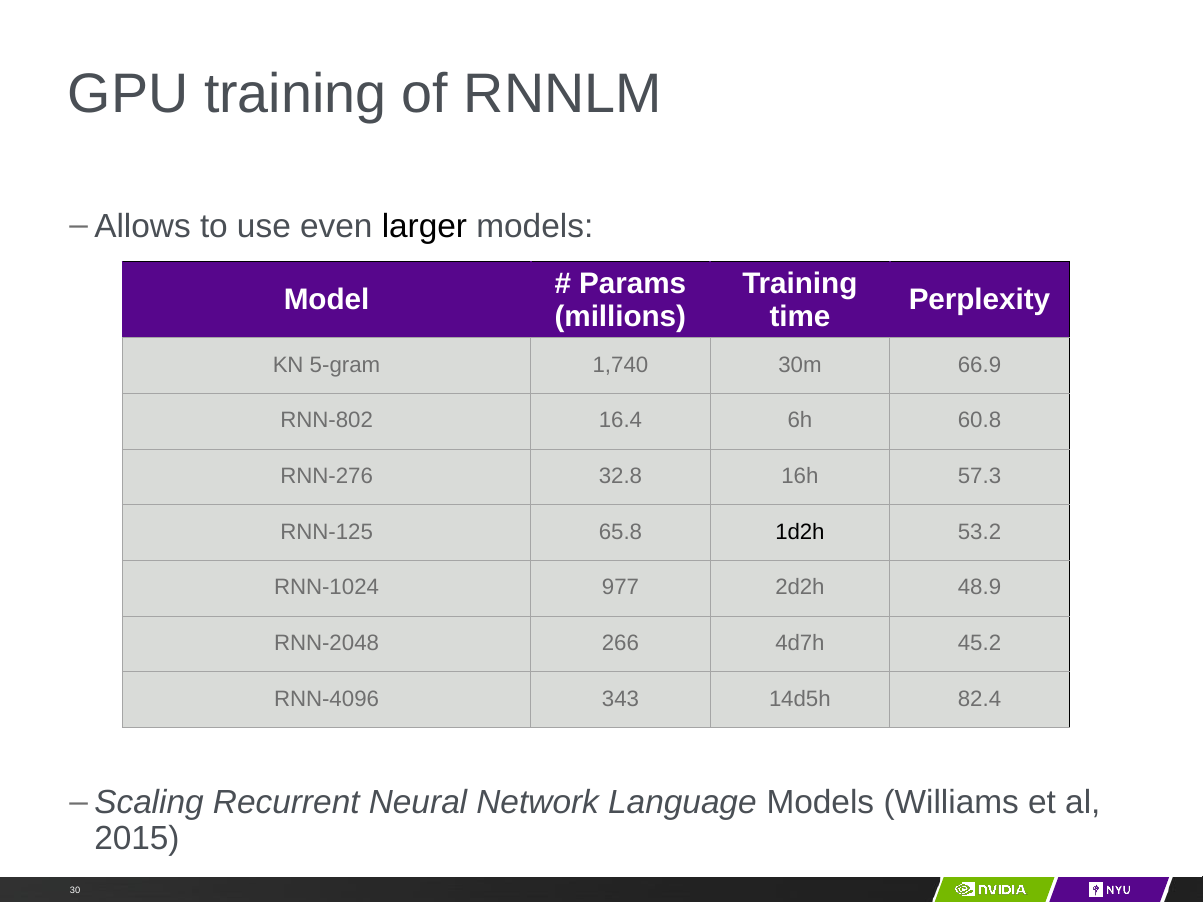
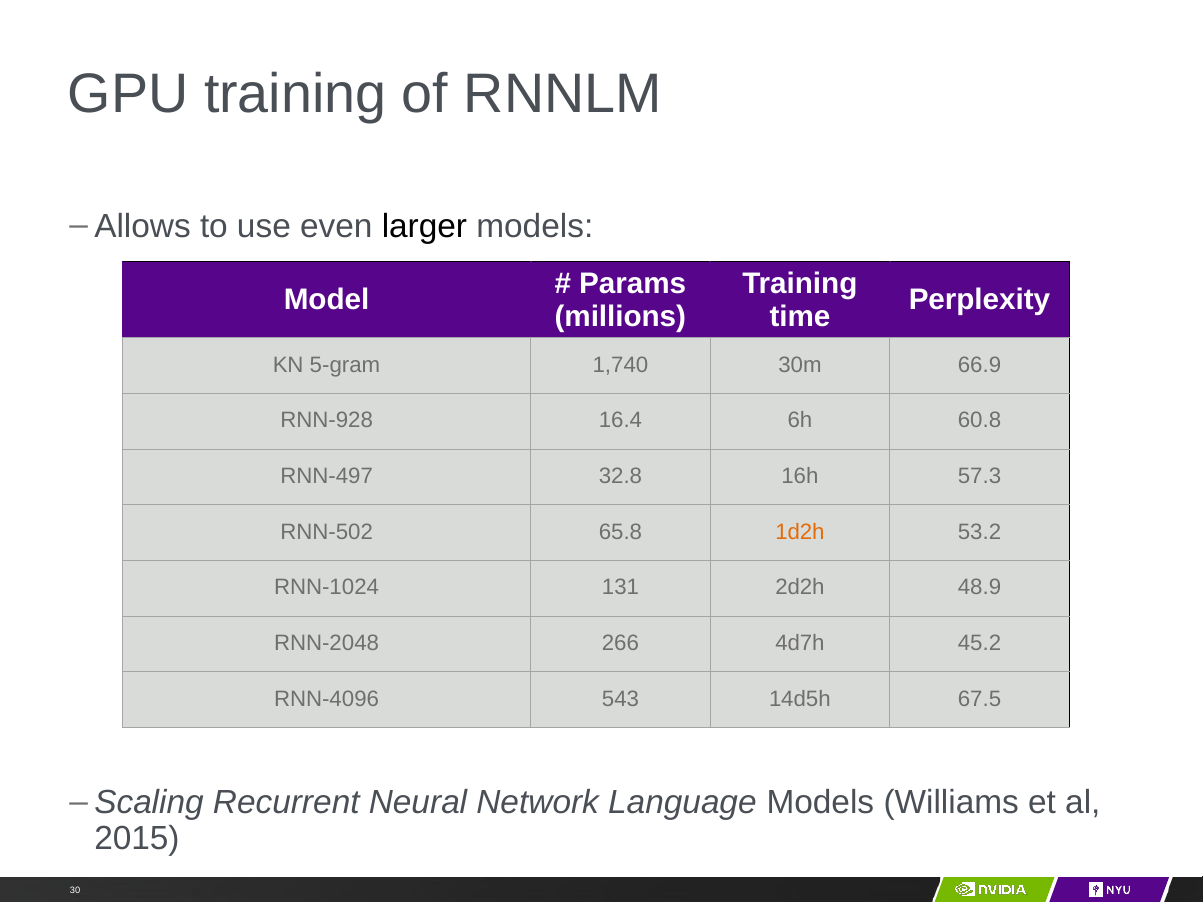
RNN-802: RNN-802 -> RNN-928 (327, 421)
RNN-276: RNN-276 -> RNN-497 (327, 476)
RNN-125: RNN-125 -> RNN-502 (327, 532)
1d2h colour: black -> orange (800, 532)
977: 977 -> 131 (621, 588)
343: 343 -> 543 (621, 699)
82.4: 82.4 -> 67.5 (980, 699)
